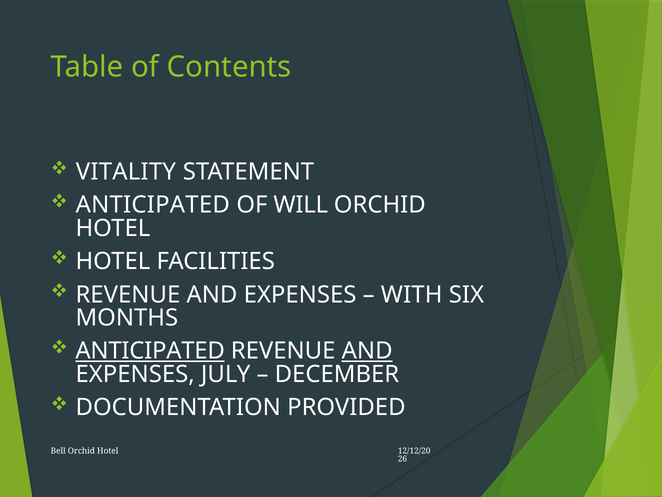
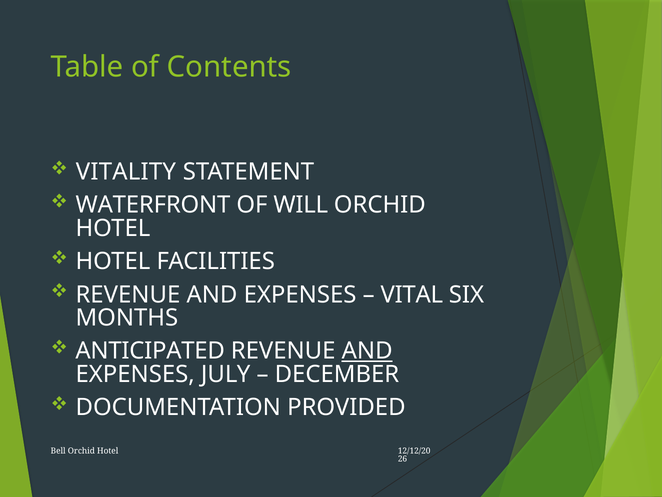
ANTICIPATED: ANTICIPATED -> WATERFRONT (153, 205)
WITH: WITH -> VITAL (412, 294)
ANTICIPATED underline: present -> none (150, 351)
